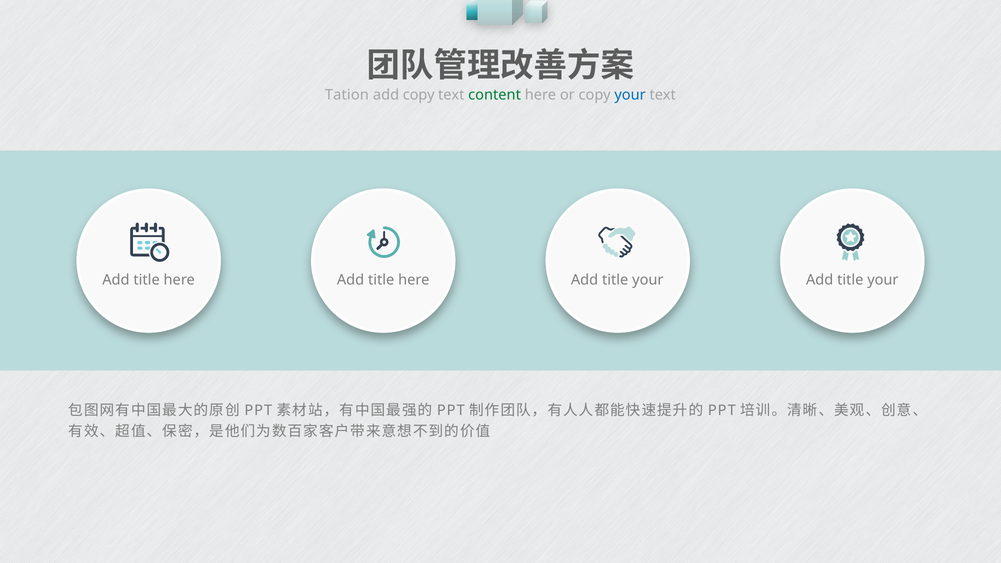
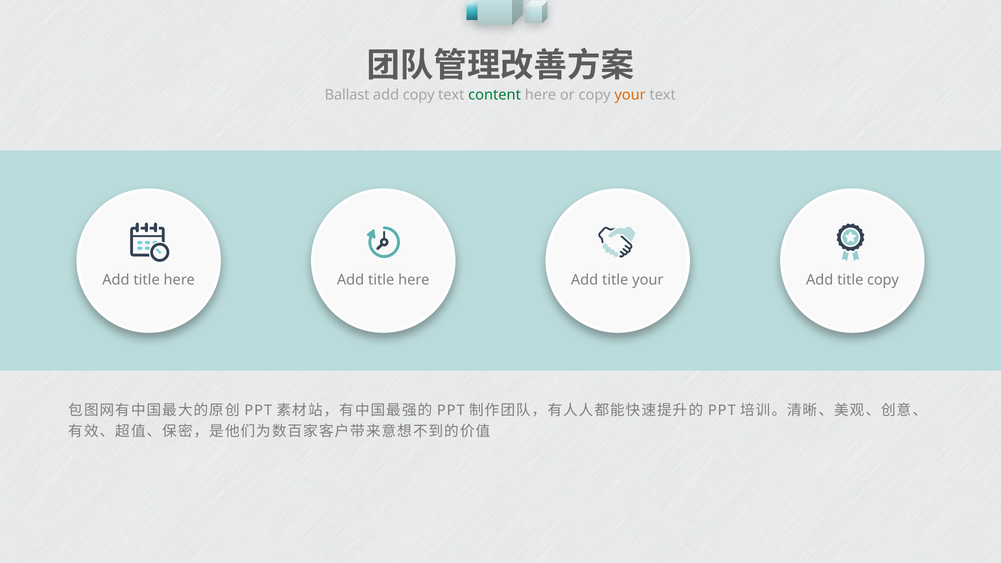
Tation: Tation -> Ballast (347, 95)
your colour: blue -> orange (630, 95)
your: your -> copy (883, 280)
